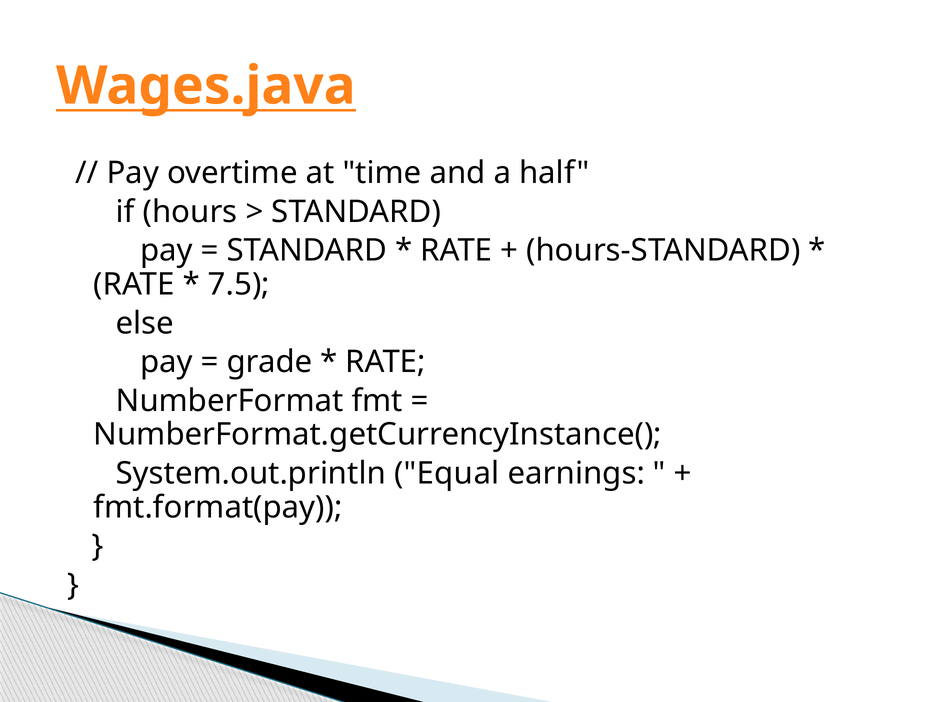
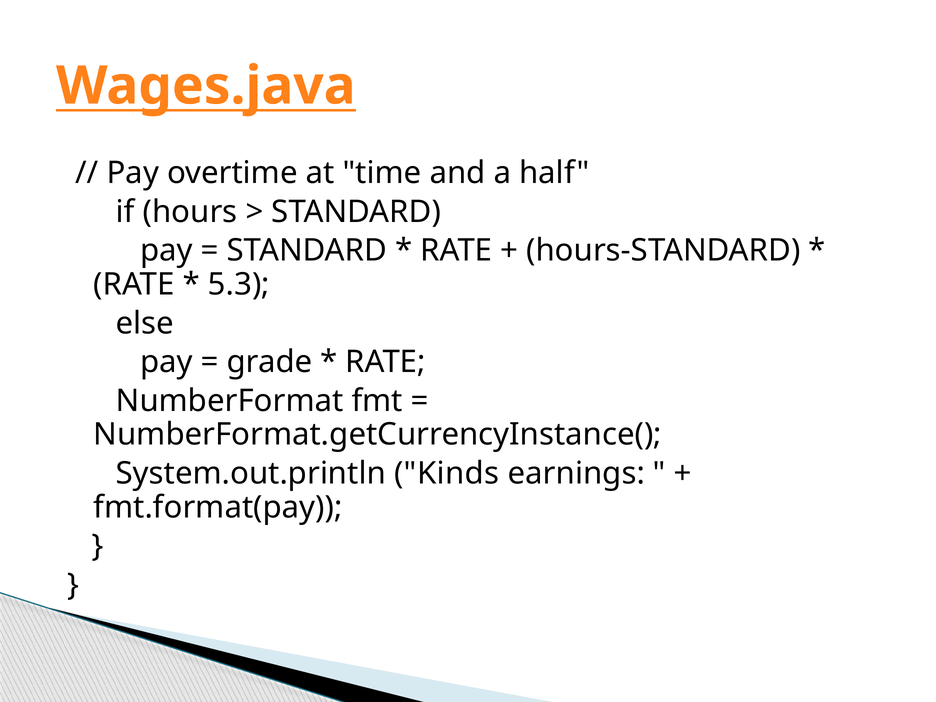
7.5: 7.5 -> 5.3 (239, 284)
Equal: Equal -> Kinds (447, 474)
